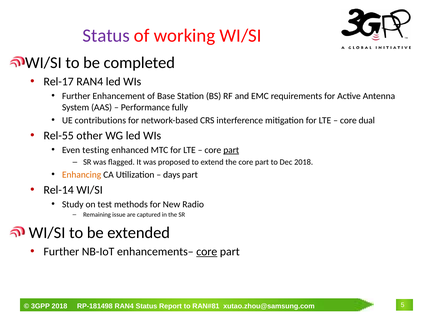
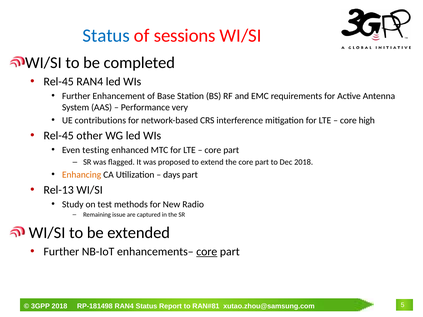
Status colour: purple -> blue (106, 36)
working: working -> sessions (185, 36)
Rel-17: Rel-17 -> Rel-45 (59, 82)
fully: fully -> very (180, 107)
dual: dual -> high (367, 121)
Rel-55: Rel-55 -> Rel-45 (59, 136)
part underline: present -> none (231, 150)
Rel-14: Rel-14 -> Rel-13 (59, 190)
